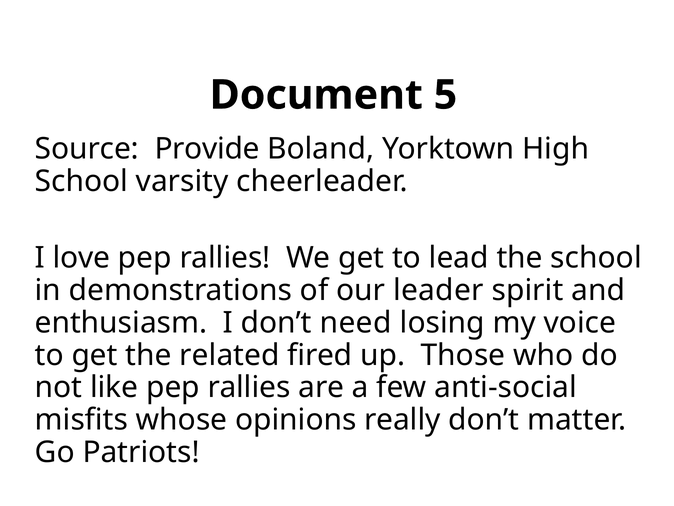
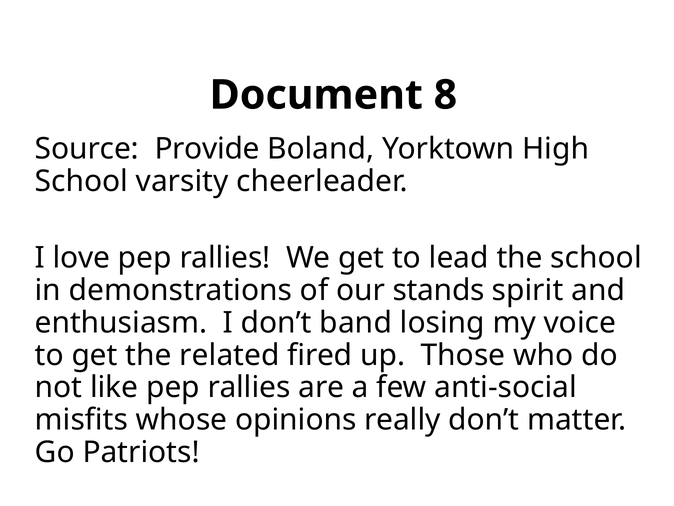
5: 5 -> 8 (445, 95)
leader: leader -> stands (439, 290)
need: need -> band (356, 322)
